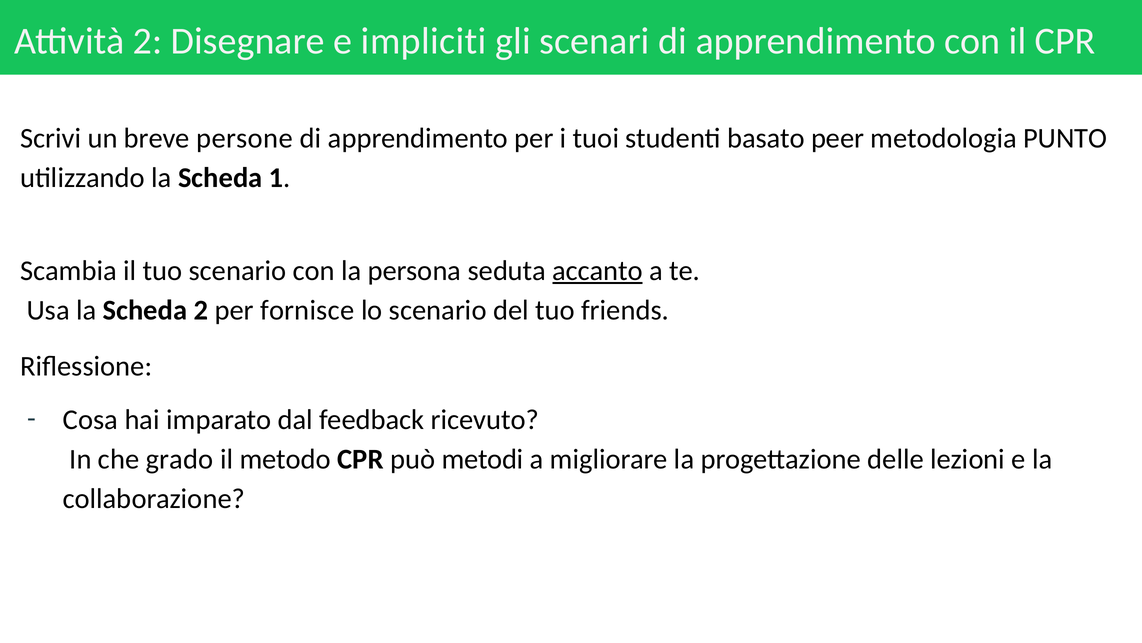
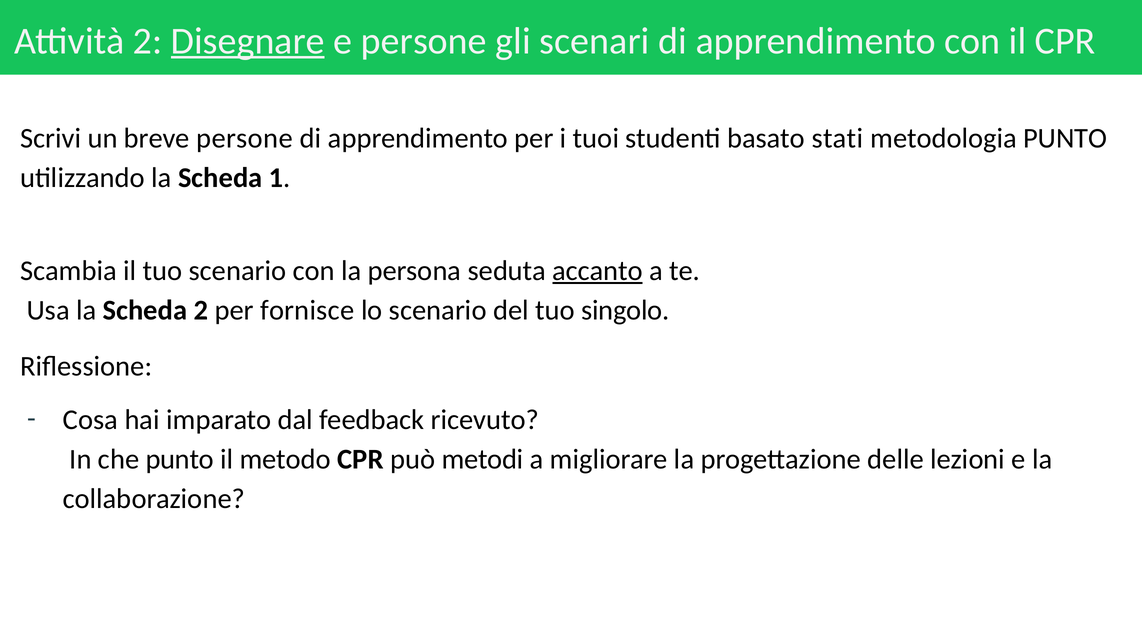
Disegnare underline: none -> present (248, 41)
e impliciti: impliciti -> persone (424, 41)
peer: peer -> stati (837, 138)
friends: friends -> singolo (625, 310)
che grado: grado -> punto (180, 459)
